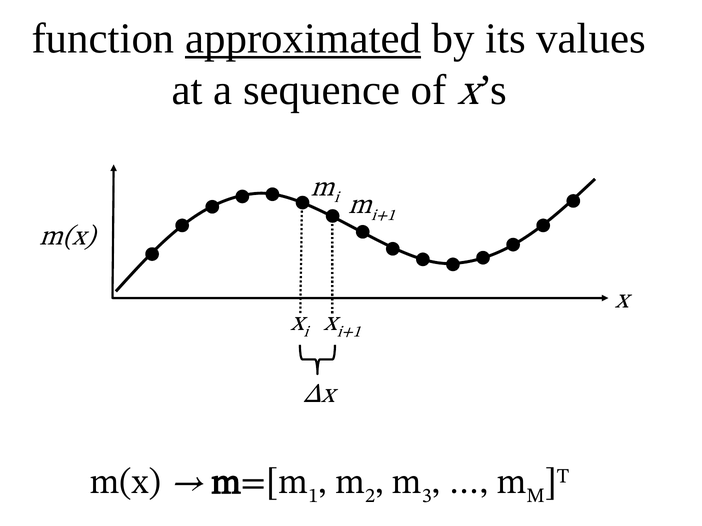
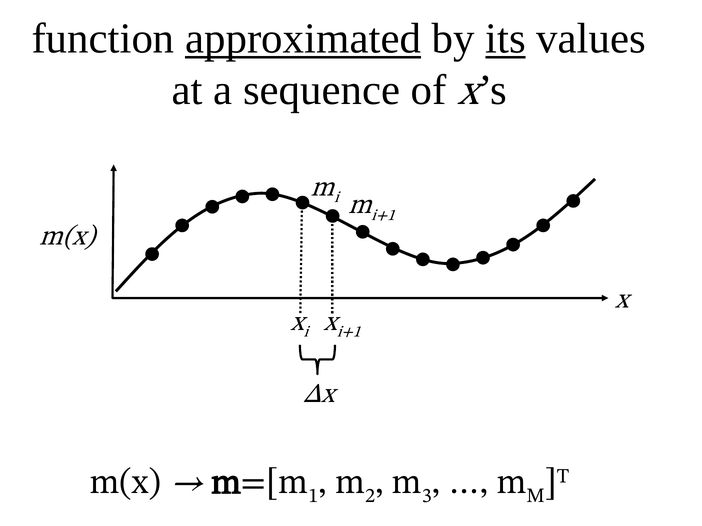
its underline: none -> present (505, 39)
